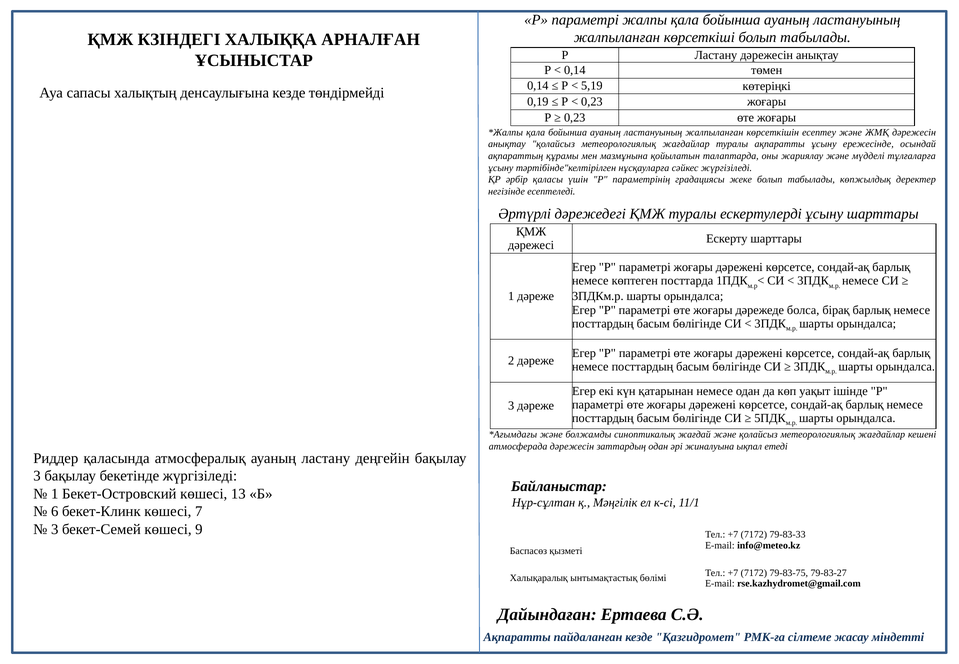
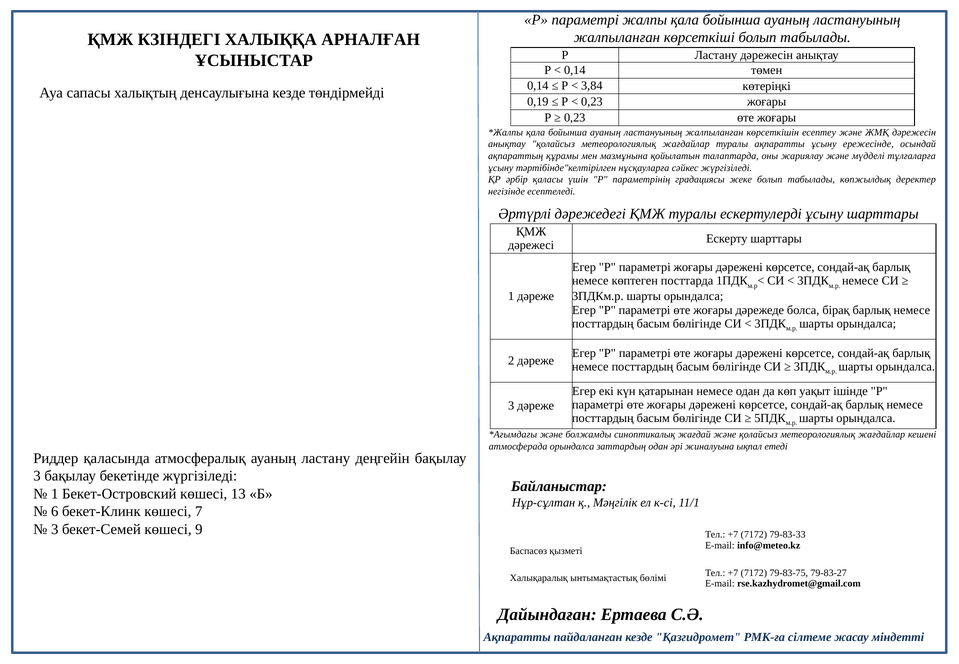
5,19: 5,19 -> 3,84 (592, 86)
атмосферада дәрежесін: дәрежесін -> орындалса (572, 446)
